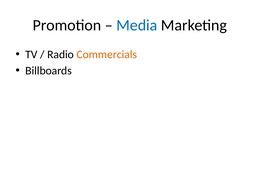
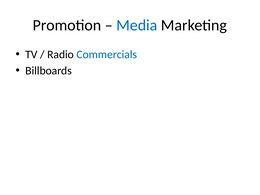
Commercials colour: orange -> blue (107, 55)
